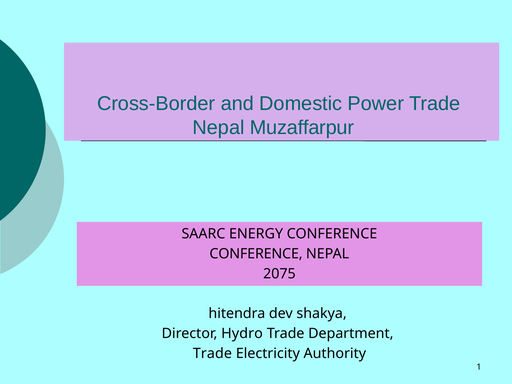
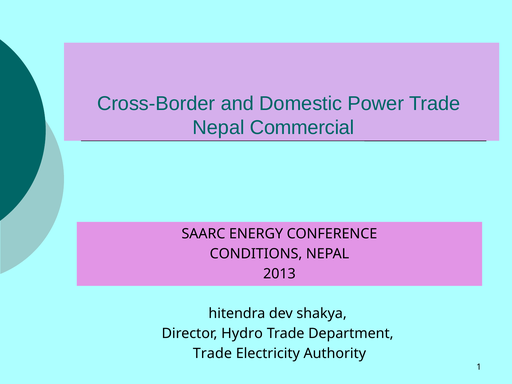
Muzaffarpur: Muzaffarpur -> Commercial (302, 128)
CONFERENCE: CONFERENCE -> CONDITIONS (256, 254)
2075: 2075 -> 2013 (279, 274)
